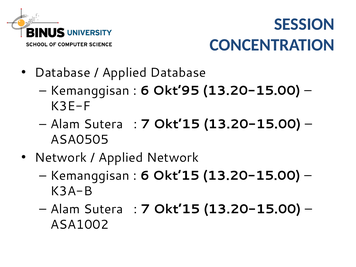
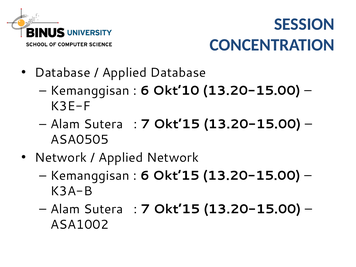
Okt’95: Okt’95 -> Okt’10 (176, 91)
